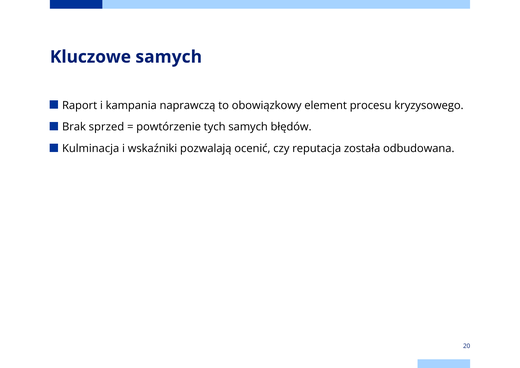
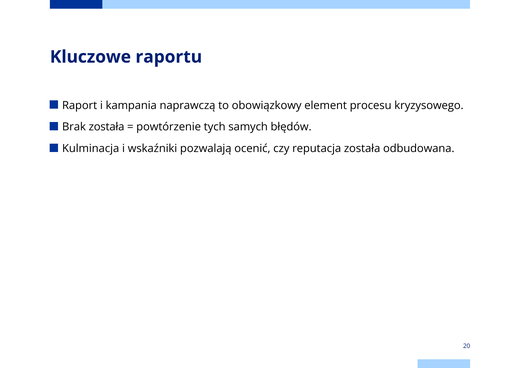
Kluczowe samych: samych -> raportu (169, 57)
Brak sprzed: sprzed -> została (107, 127)
